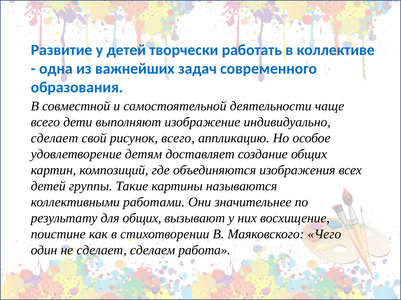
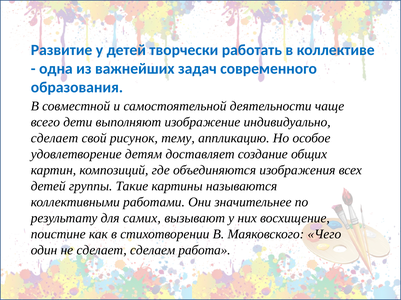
рисунок всего: всего -> тему (178, 138)
для общих: общих -> самих (142, 219)
